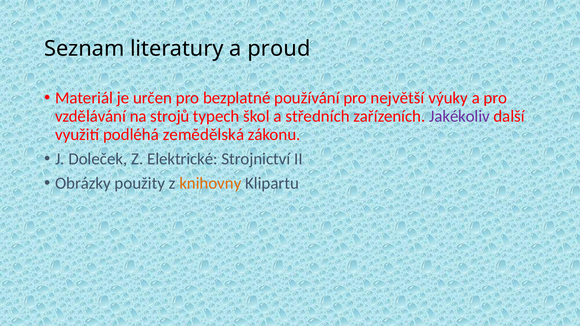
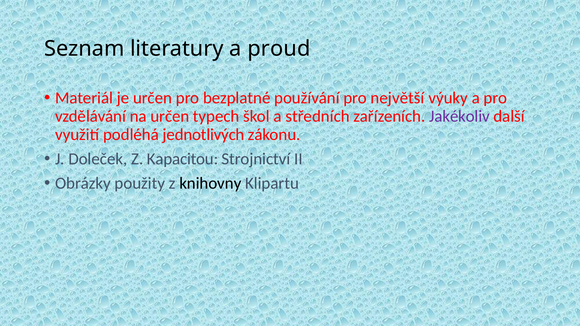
na strojů: strojů -> určen (170, 116)
zemědělská: zemědělská -> jednotlivých (204, 135)
Elektrické: Elektrické -> Kapacitou (183, 159)
knihovny colour: orange -> black (210, 183)
